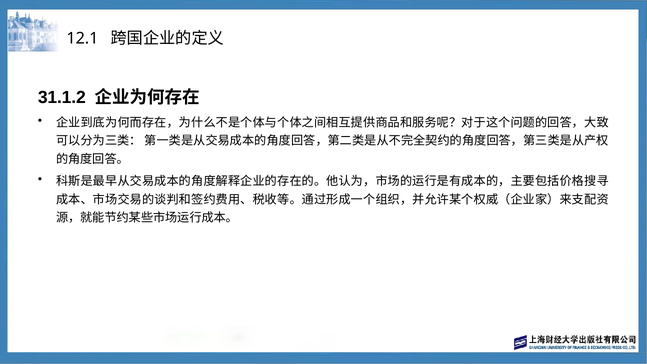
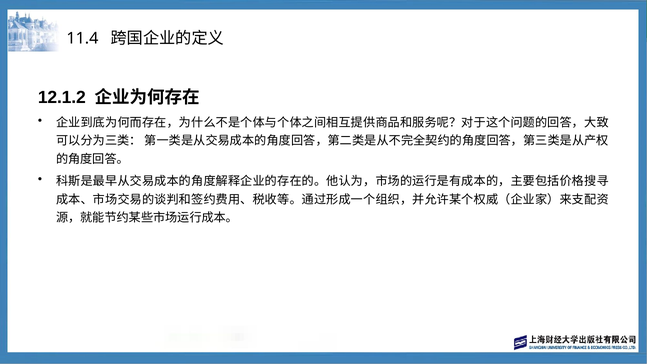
12.1: 12.1 -> 11.4 (82, 39)
31.1.2: 31.1.2 -> 12.1.2 (62, 98)
